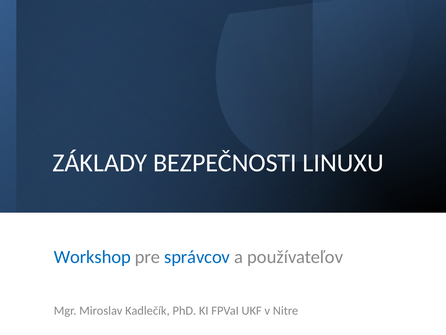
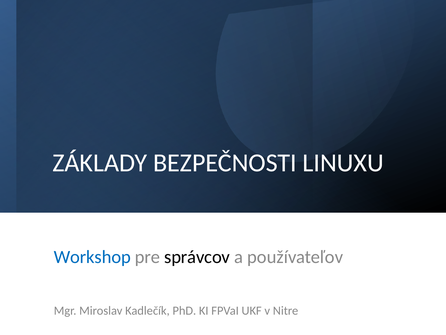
správcov colour: blue -> black (197, 257)
